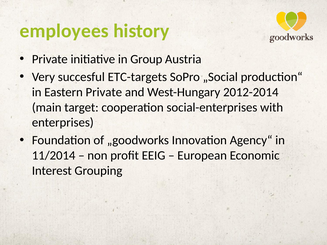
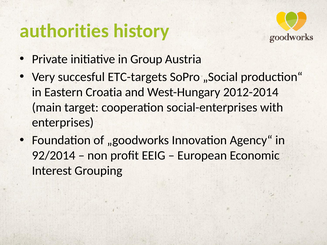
employees: employees -> authorities (64, 31)
Eastern Private: Private -> Croatia (104, 92)
11/2014: 11/2014 -> 92/2014 (54, 156)
